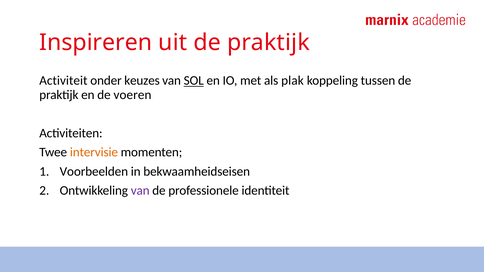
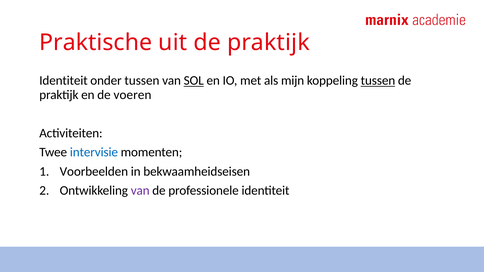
Inspireren: Inspireren -> Praktische (96, 43)
Activiteit: Activiteit -> Identiteit (63, 81)
onder keuzes: keuzes -> tussen (142, 81)
plak: plak -> mijn (293, 81)
tussen underline: none -> present (378, 81)
intervisie colour: orange -> blue (94, 152)
